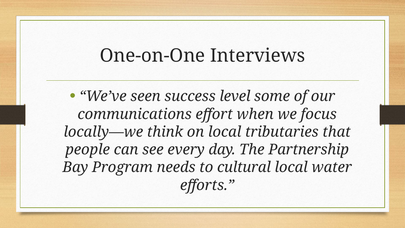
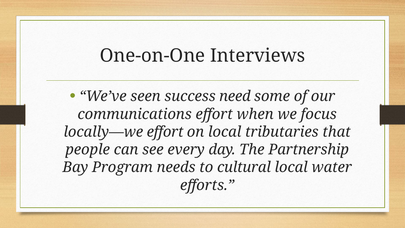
level: level -> need (235, 96)
locally—we think: think -> effort (165, 132)
